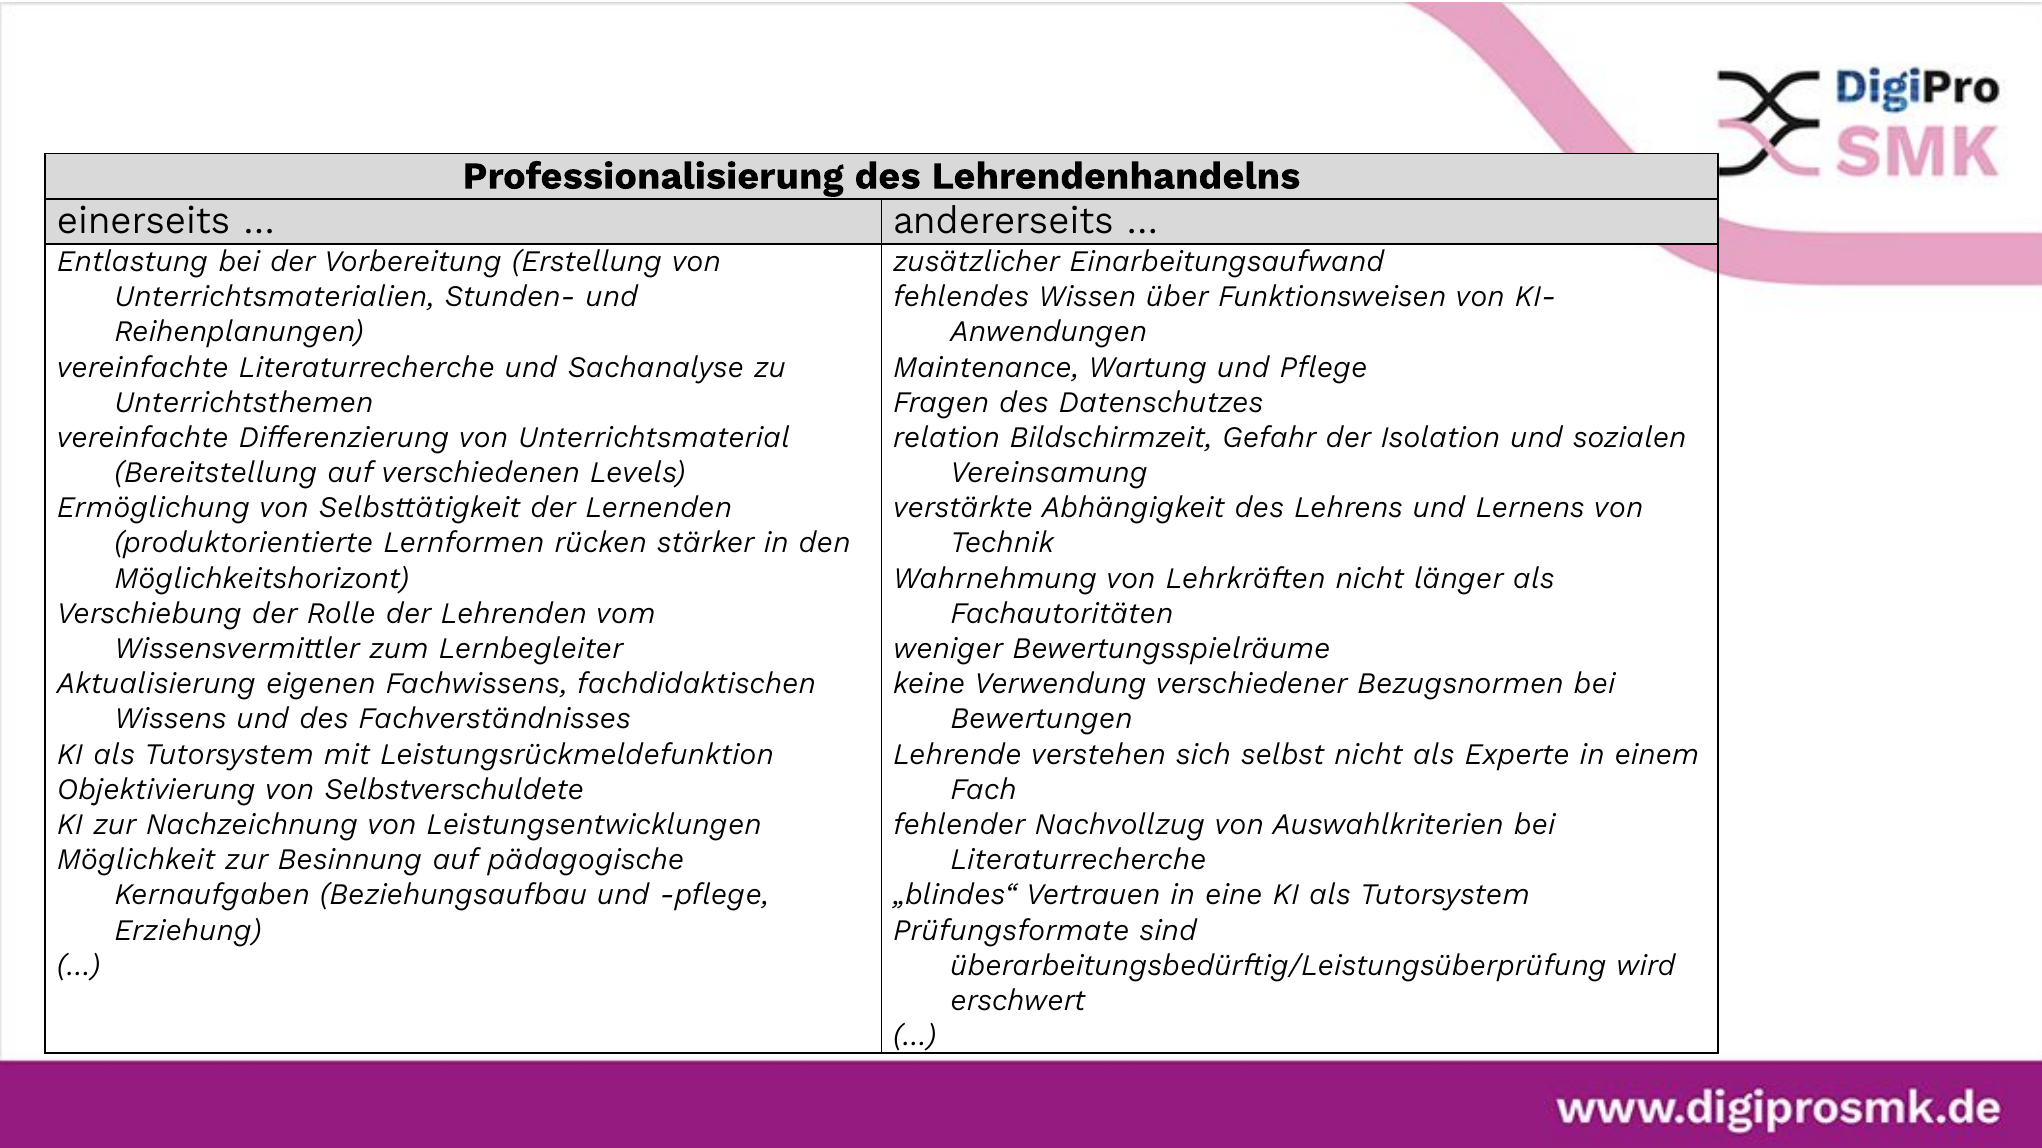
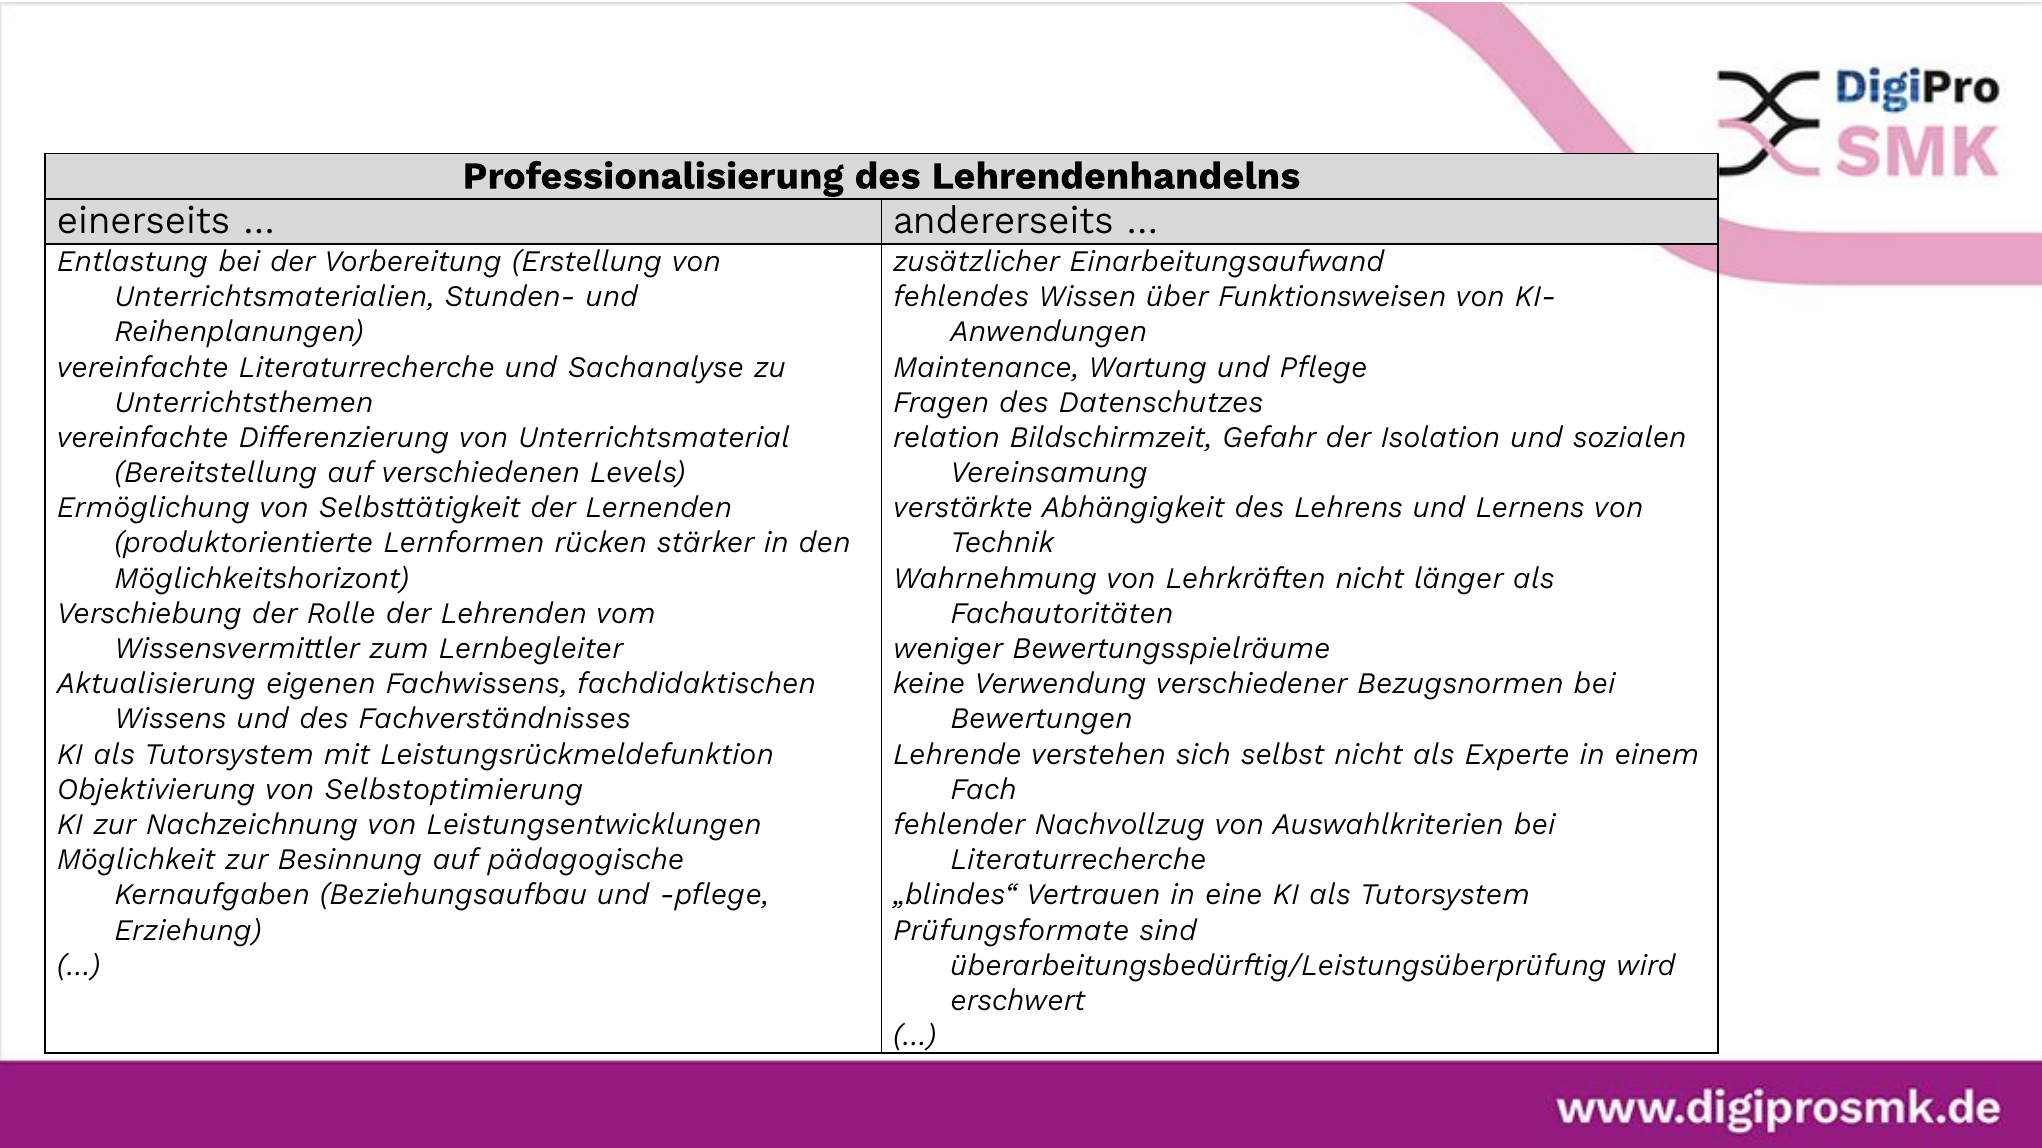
Selbstverschuldete: Selbstverschuldete -> Selbstoptimierung (454, 790)
